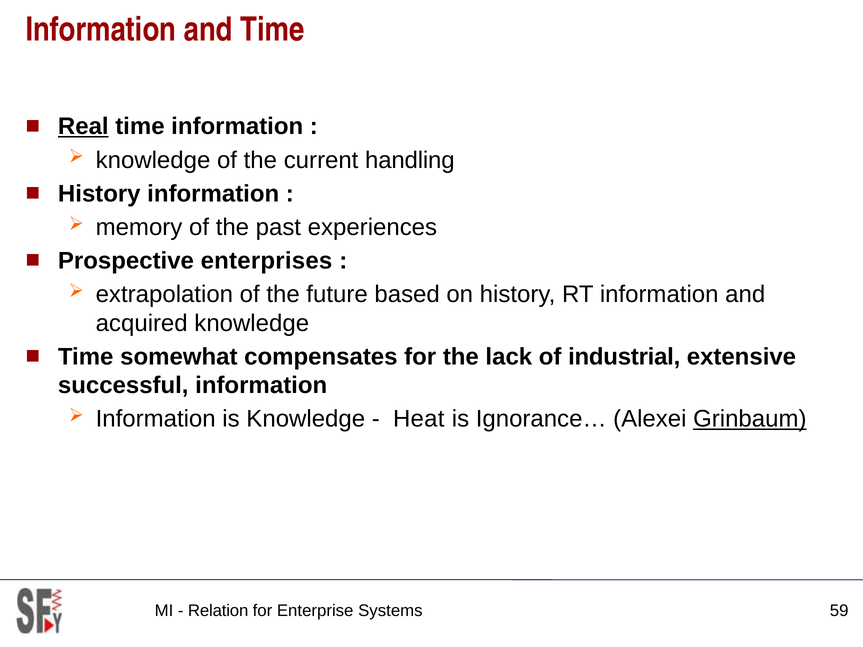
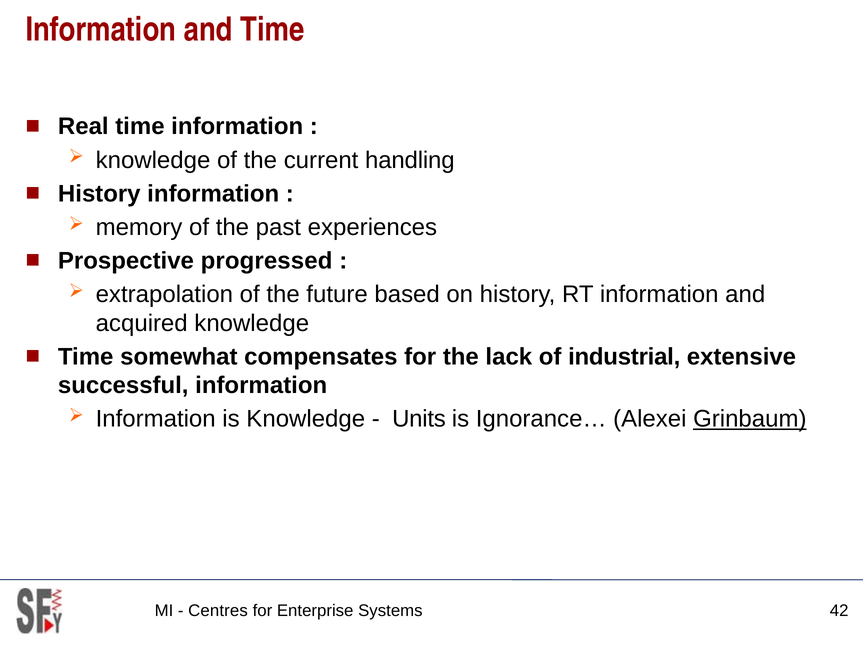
Real underline: present -> none (83, 127)
enterprises: enterprises -> progressed (267, 261)
Heat: Heat -> Units (419, 419)
Relation: Relation -> Centres (218, 611)
59: 59 -> 42 (839, 611)
